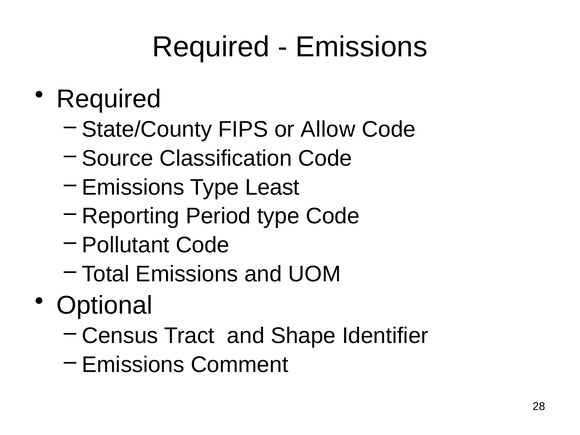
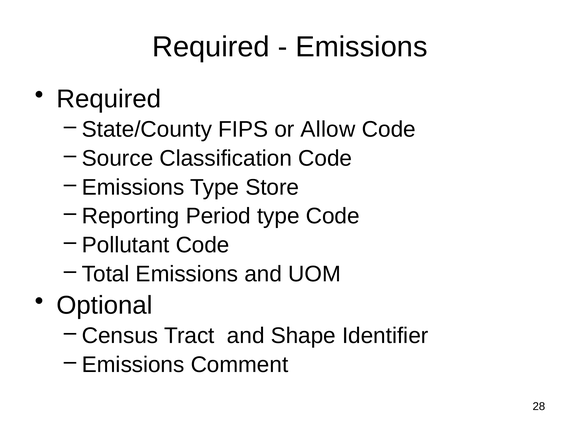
Least: Least -> Store (272, 187)
